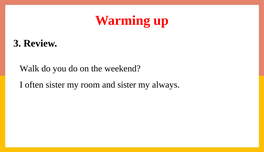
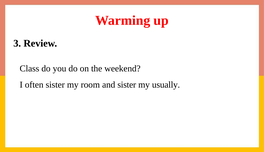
Walk: Walk -> Class (29, 68)
always: always -> usually (166, 85)
